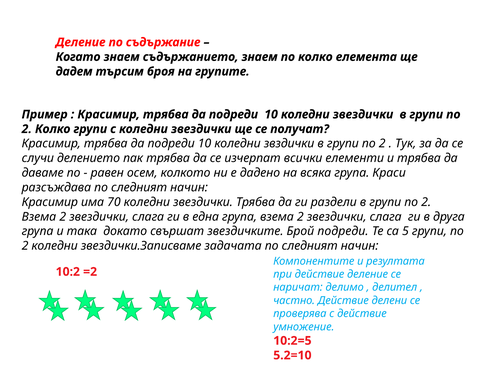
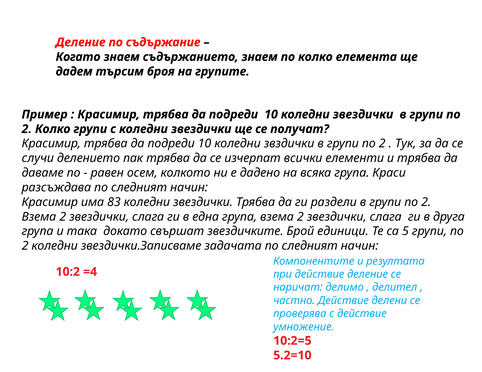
70: 70 -> 83 (114, 202)
Брой подреди: подреди -> единици (343, 232)
=2: =2 -> =4 (90, 272)
